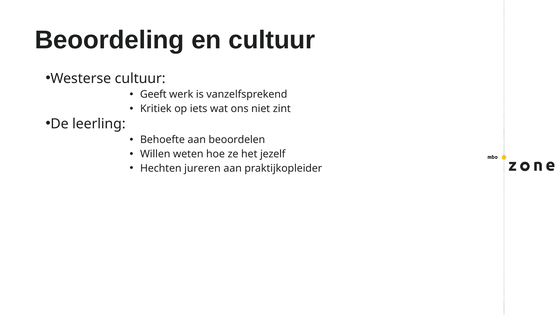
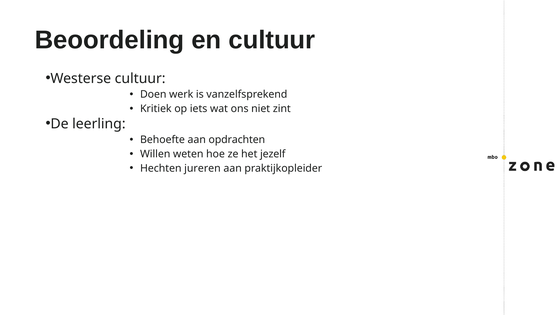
Geeft: Geeft -> Doen (153, 94)
beoordelen: beoordelen -> opdrachten (237, 140)
